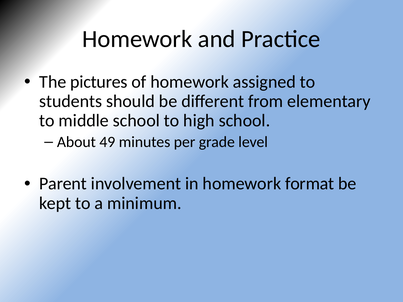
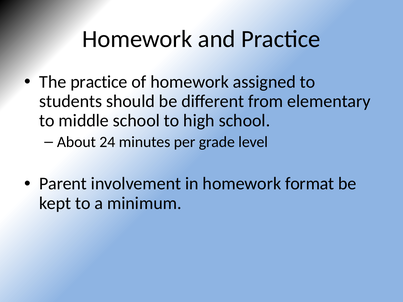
The pictures: pictures -> practice (99, 82)
49: 49 -> 24 (107, 142)
